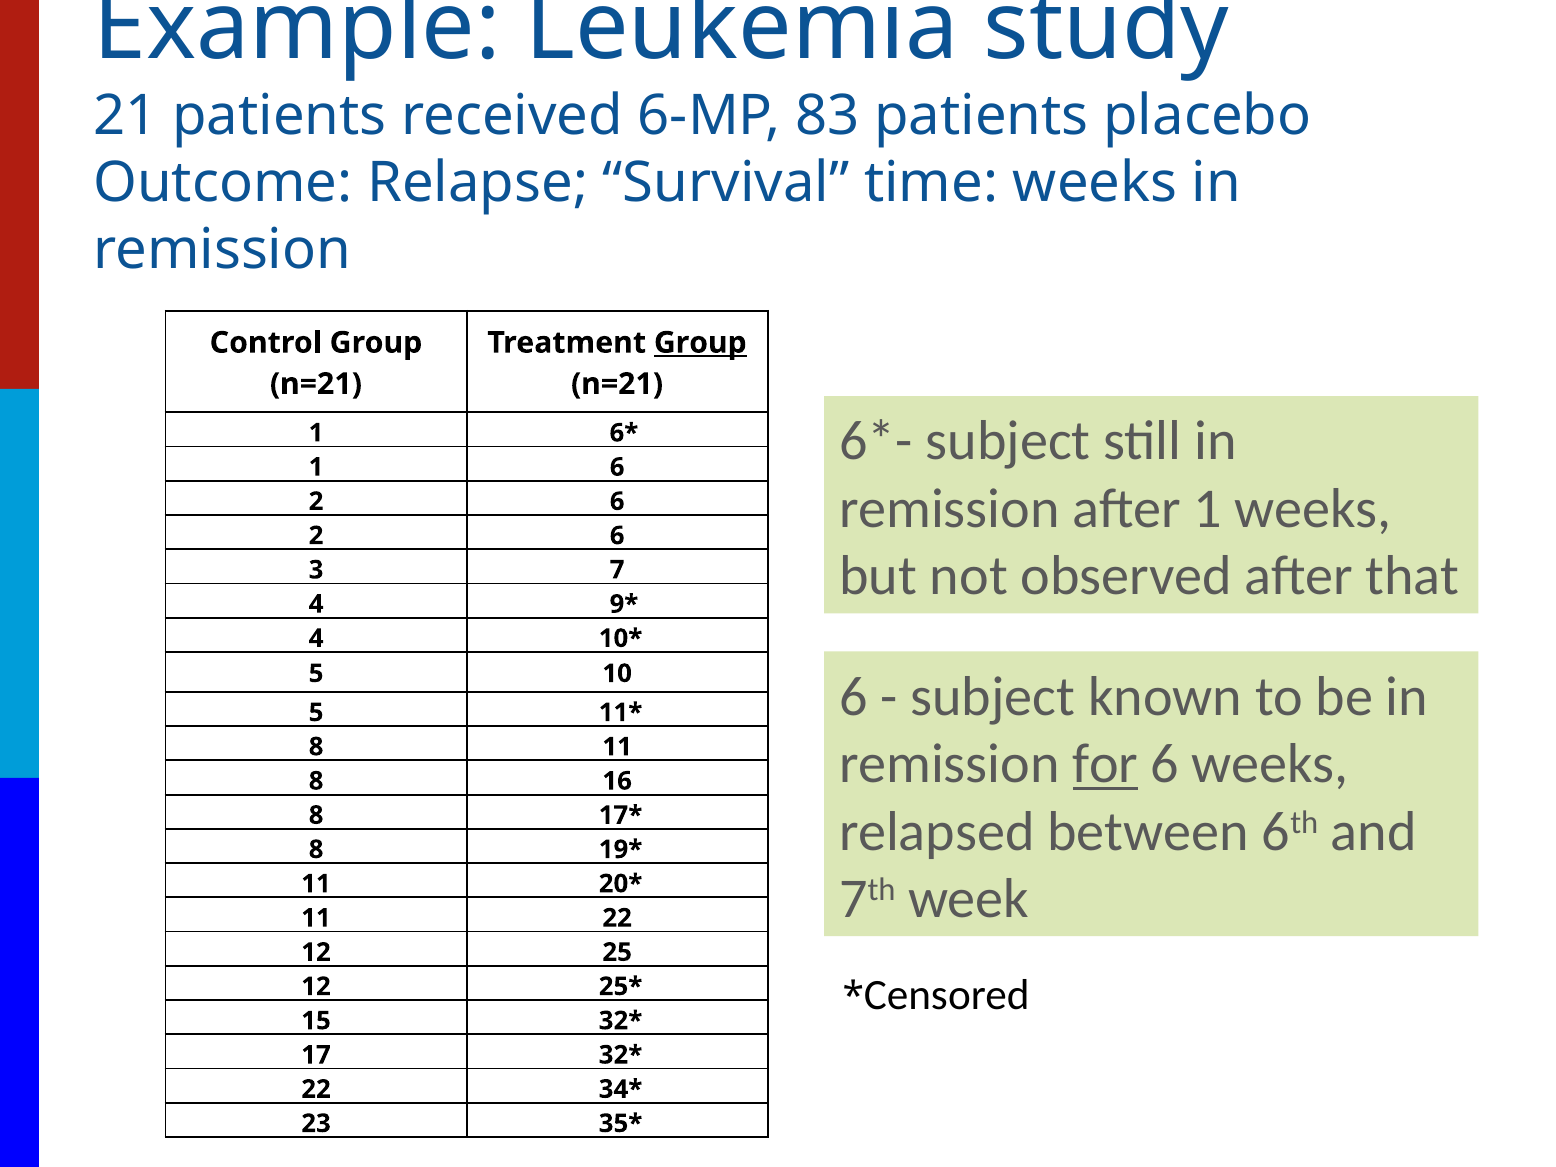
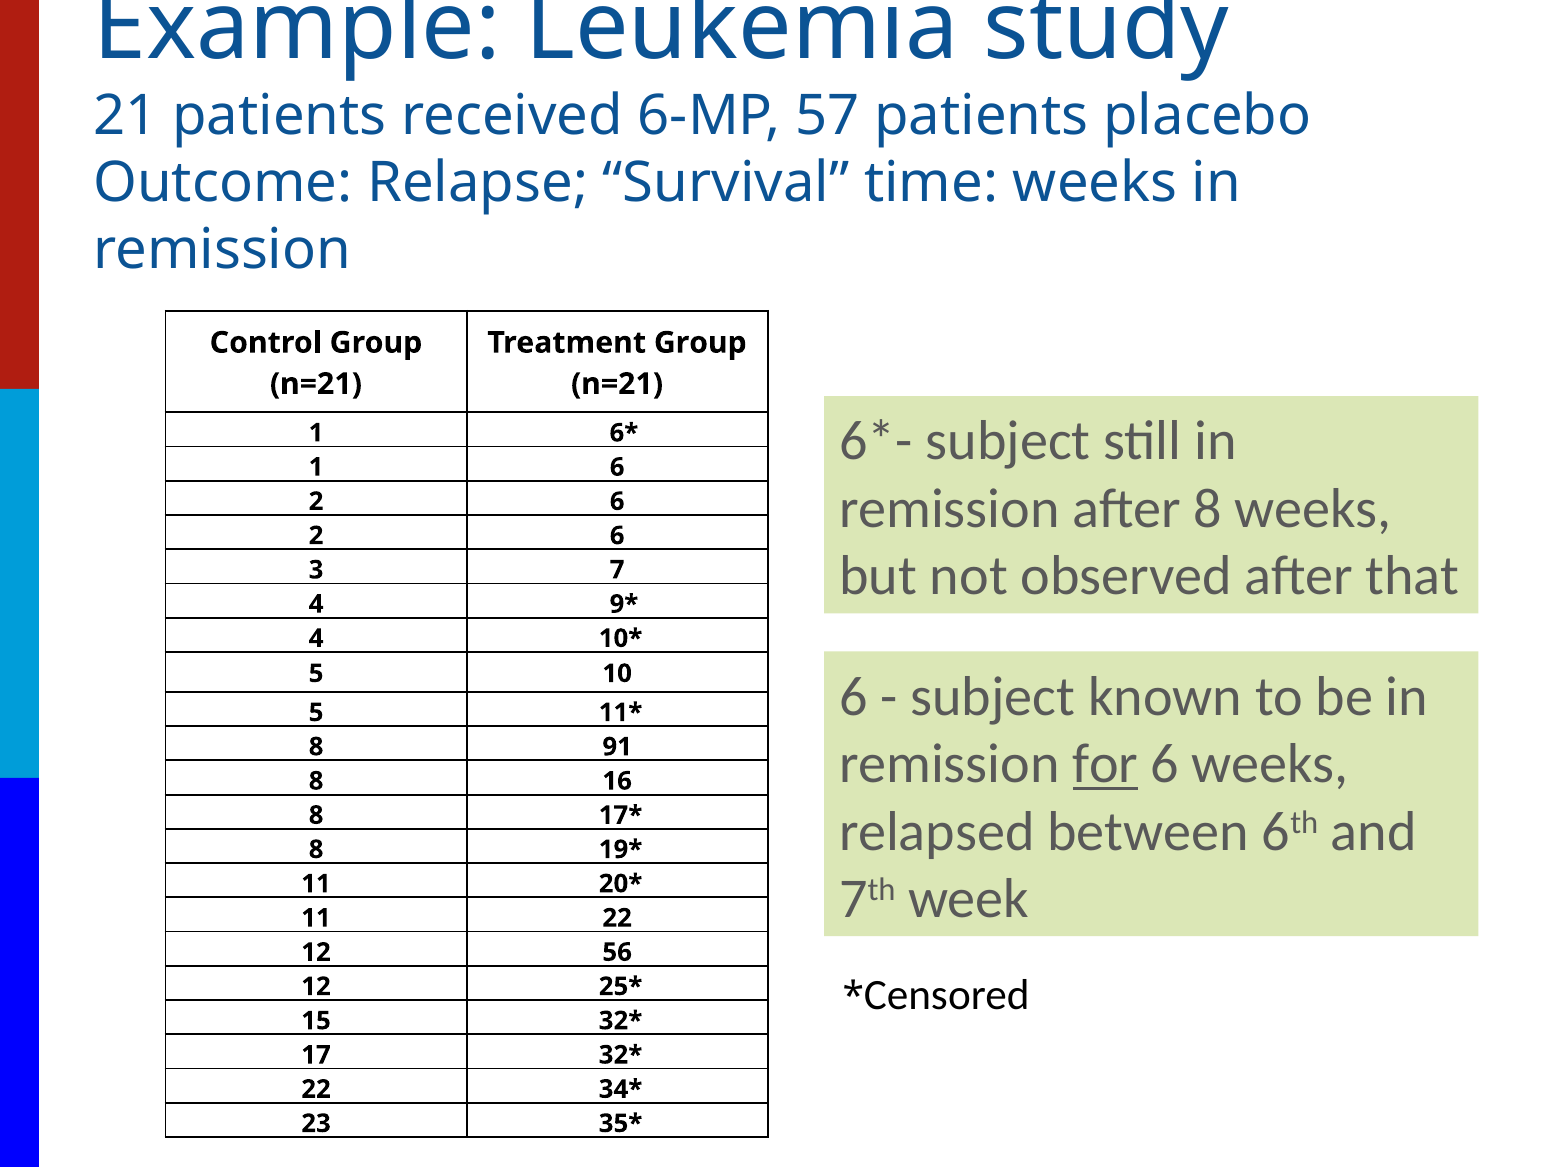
83: 83 -> 57 (827, 115)
Group underline: present -> none (700, 343)
after 1: 1 -> 8 (1208, 509)
8 11: 11 -> 91 (617, 747)
25: 25 -> 56 (617, 952)
